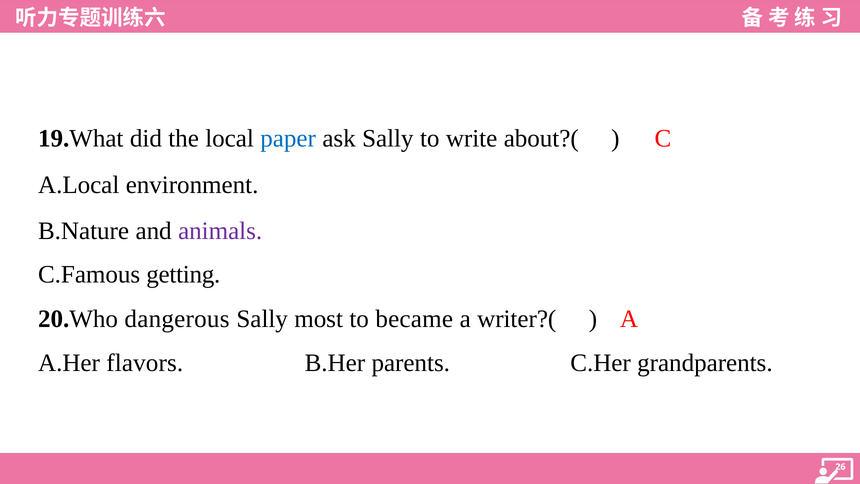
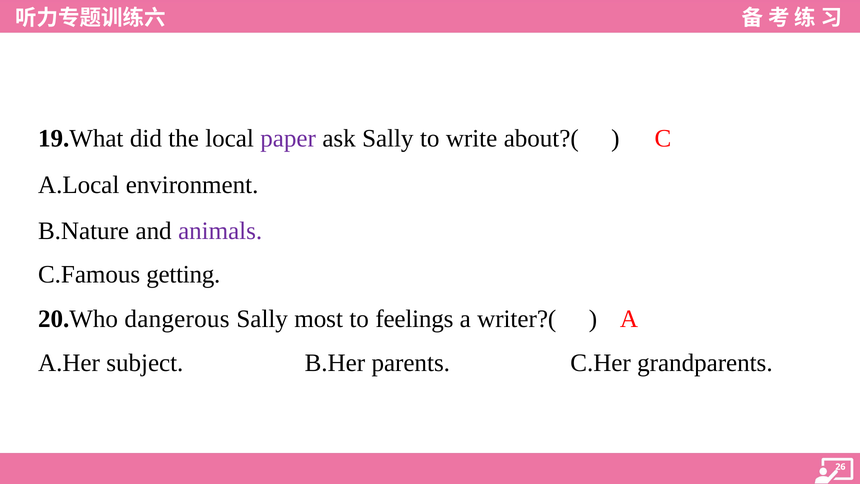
paper colour: blue -> purple (288, 139)
became: became -> feelings (414, 319)
flavors: flavors -> subject (145, 363)
